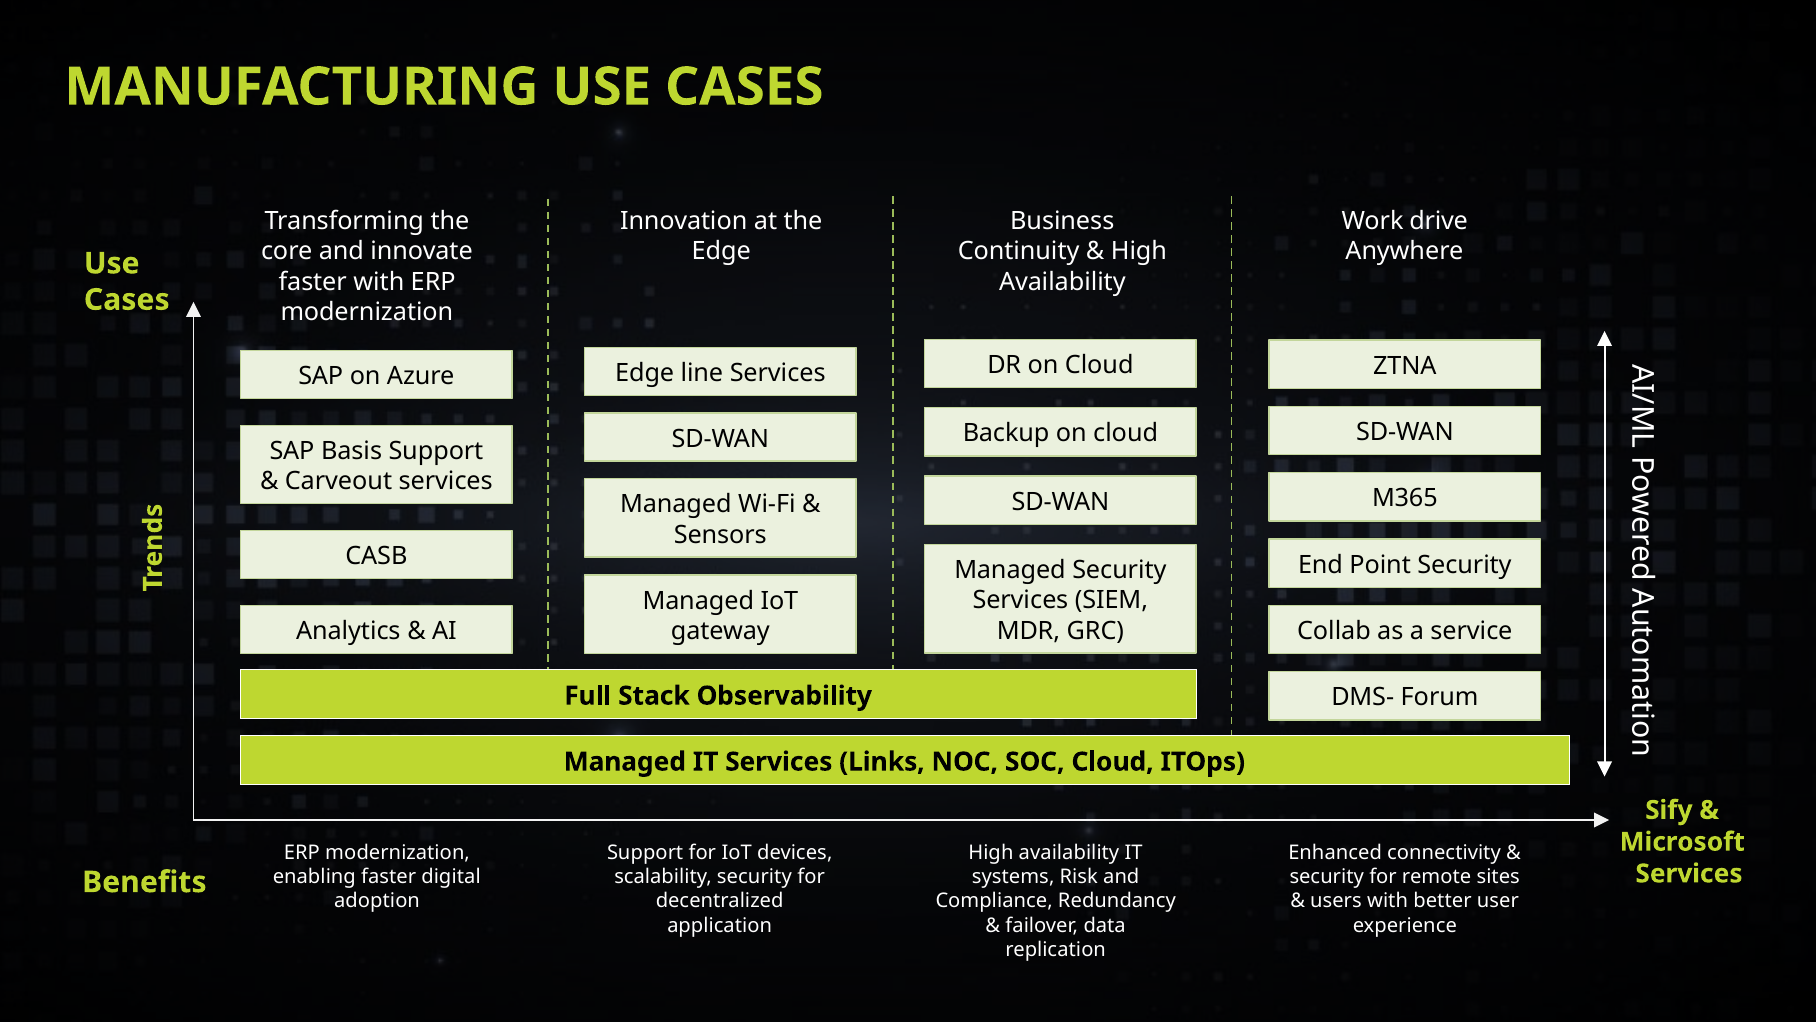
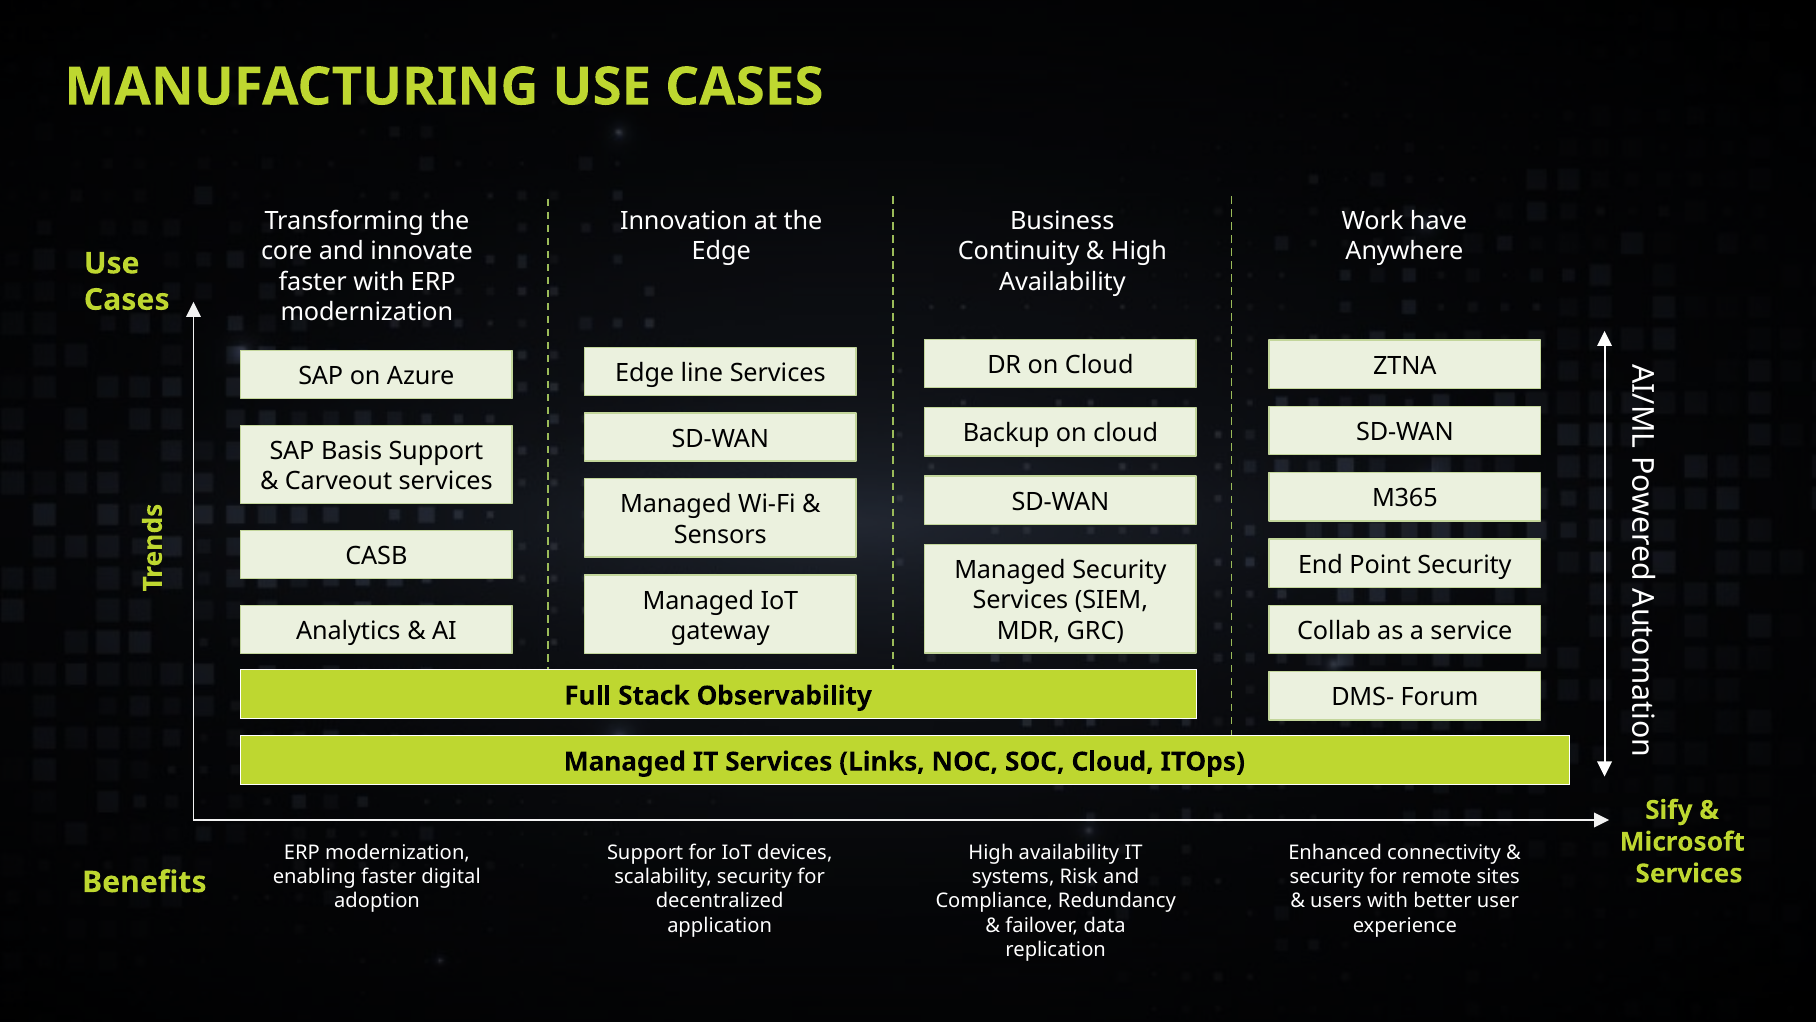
drive: drive -> have (1438, 221)
